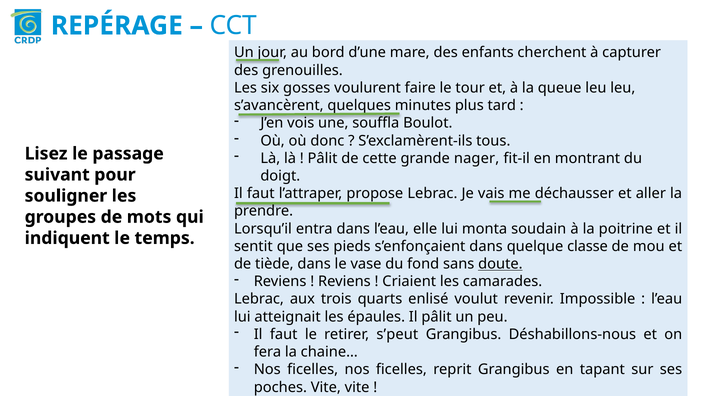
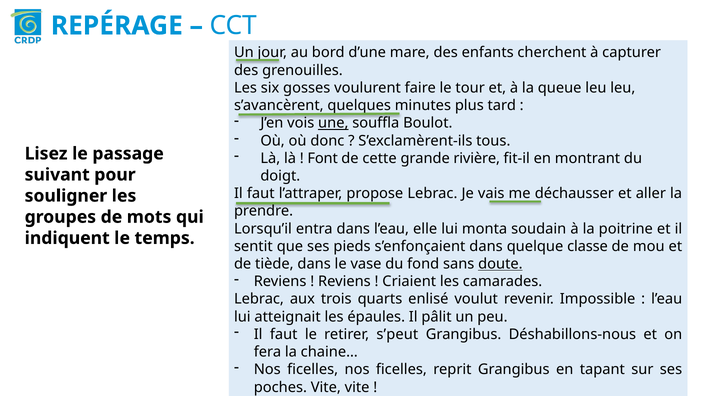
une underline: none -> present (333, 123)
Pâlit: Pâlit -> Font (323, 158)
nager: nager -> rivière (477, 158)
